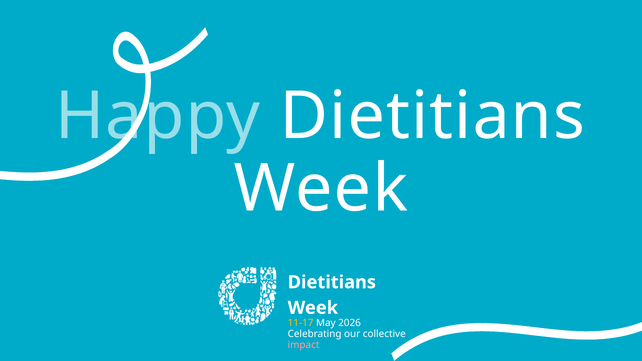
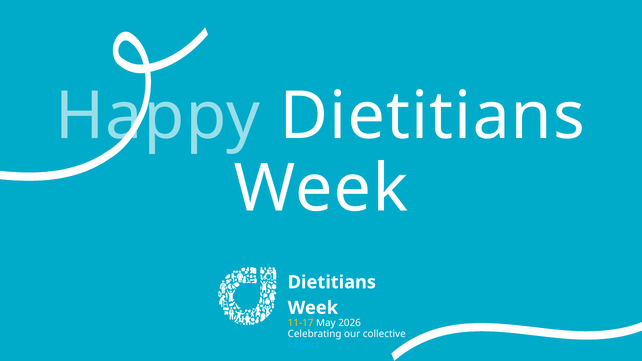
impact colour: pink -> light blue (304, 345)
